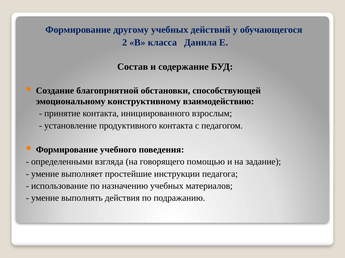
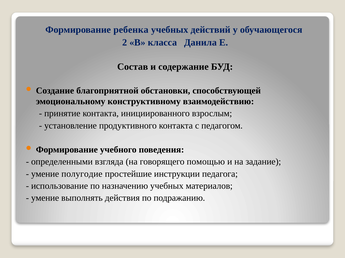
другому: другому -> ребенка (131, 30)
выполняет: выполняет -> полугодие (82, 174)
